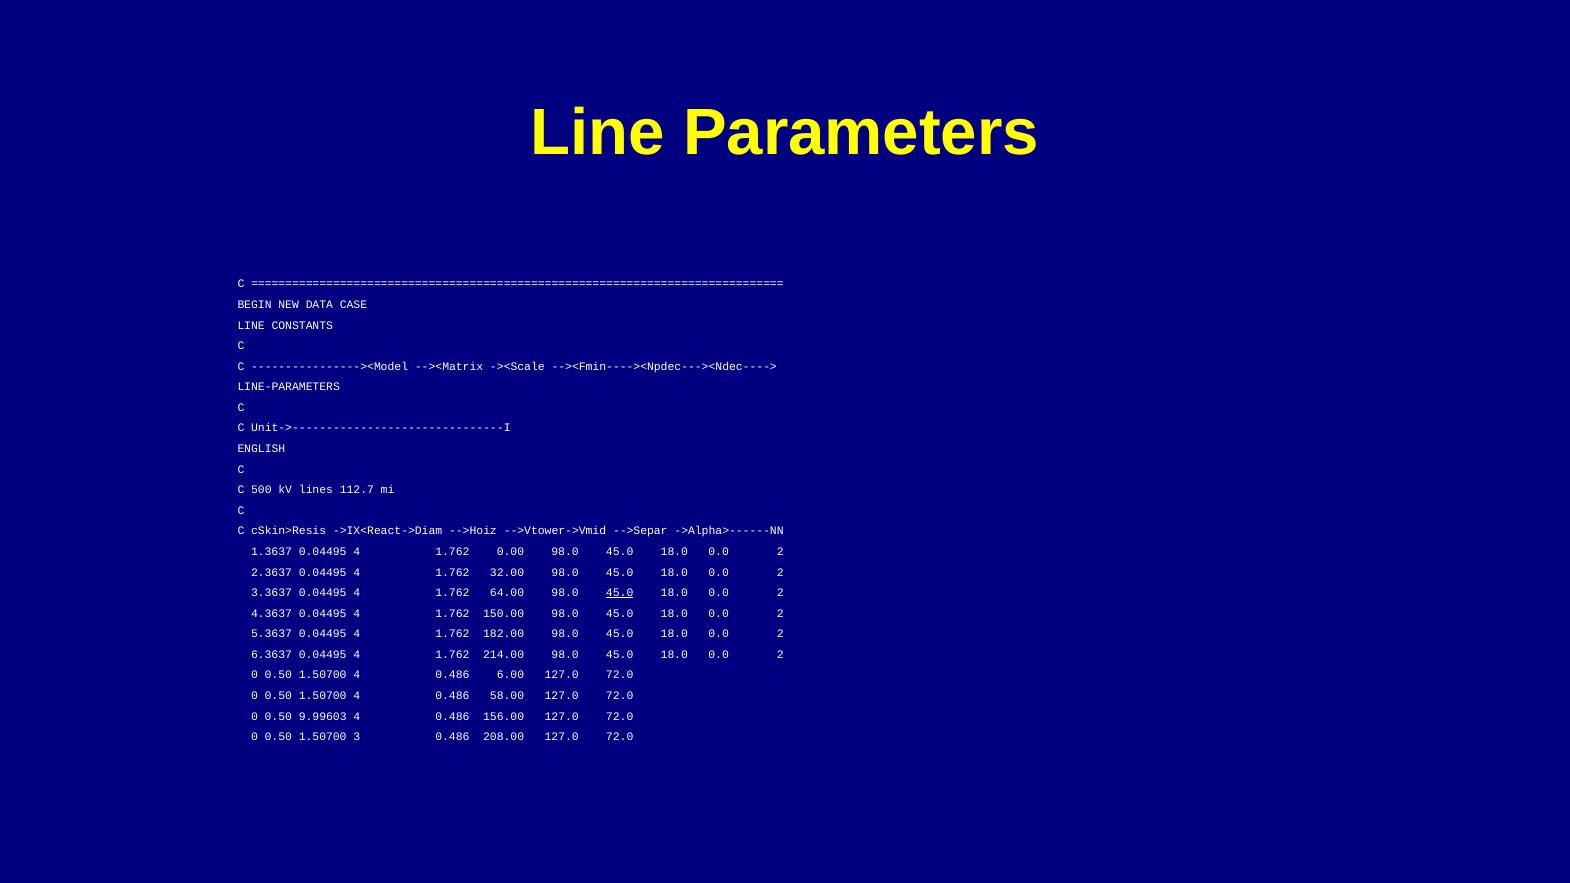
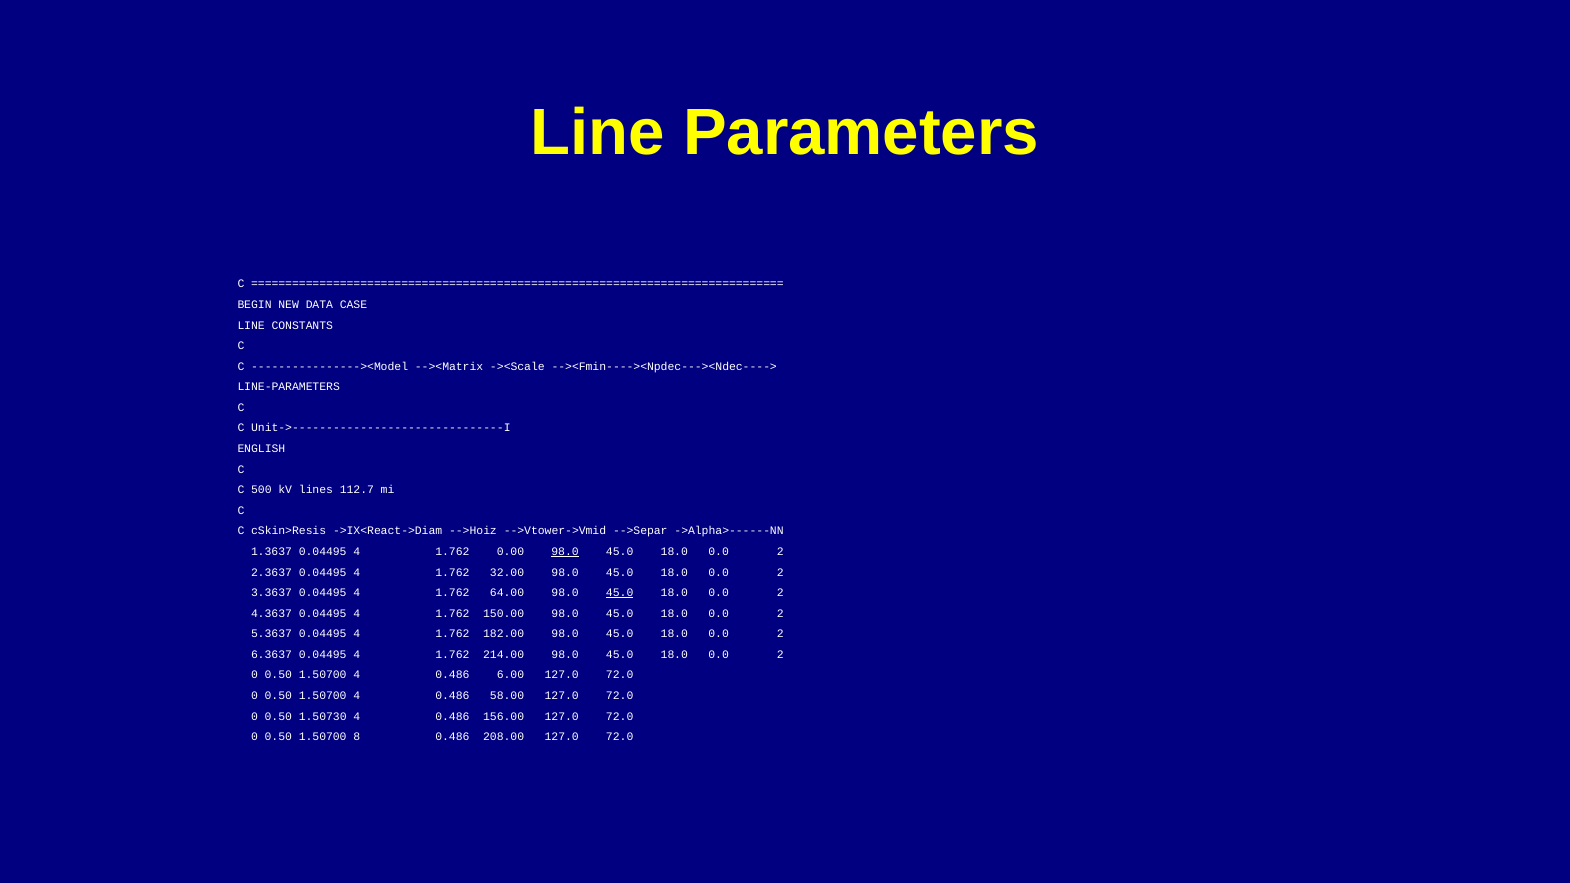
98.0 underline: none -> present (565, 552)
9.99603: 9.99603 -> 1.50730 (323, 716)
3: 3 -> 8 (357, 737)
